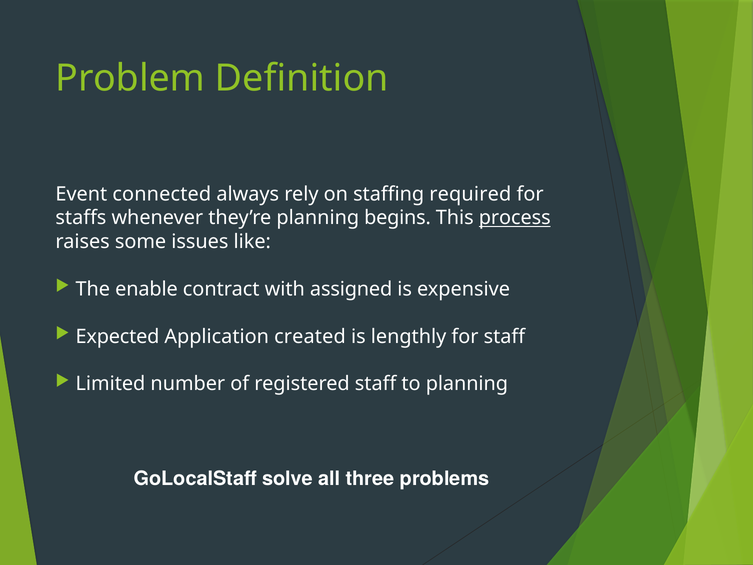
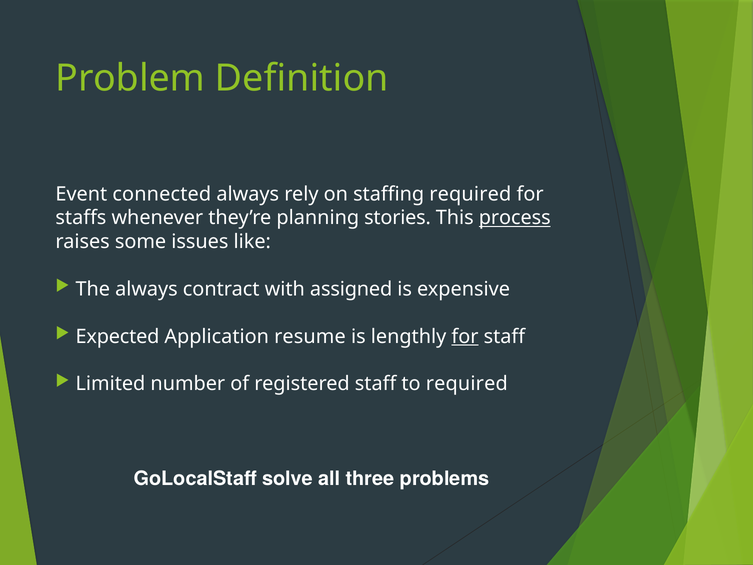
begins: begins -> stories (397, 218)
The enable: enable -> always (146, 289)
created: created -> resume (310, 336)
for underline: none -> present (465, 336)
to planning: planning -> required (467, 384)
